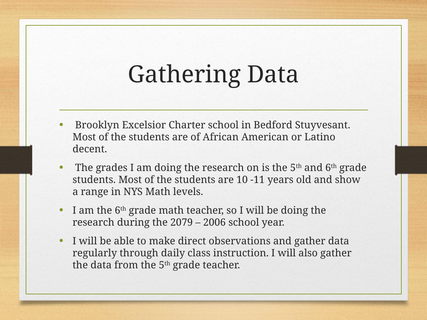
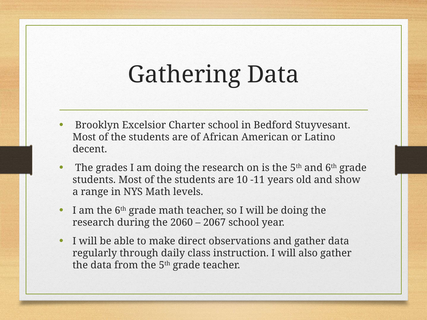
2079: 2079 -> 2060 (182, 223)
2006: 2006 -> 2067 (214, 223)
